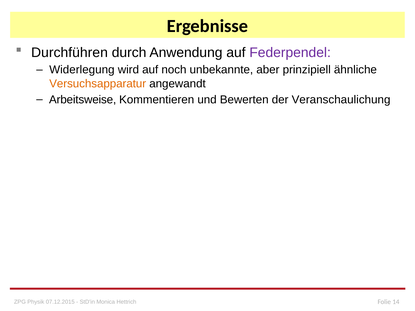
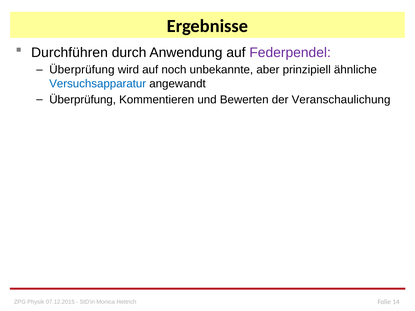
Widerlegung: Widerlegung -> Überprüfung (82, 70)
Versuchsapparatur colour: orange -> blue (98, 84)
Arbeitsweise: Arbeitsweise -> Überprüfung (83, 100)
